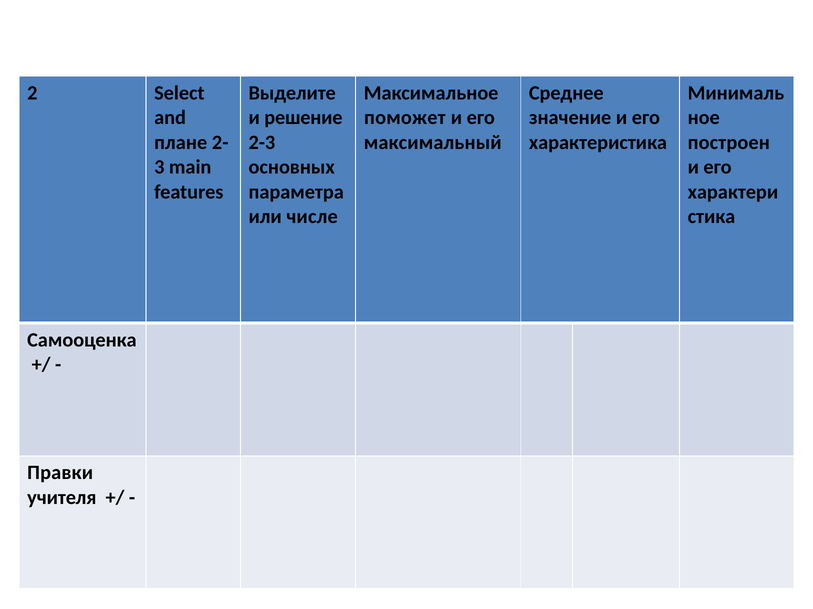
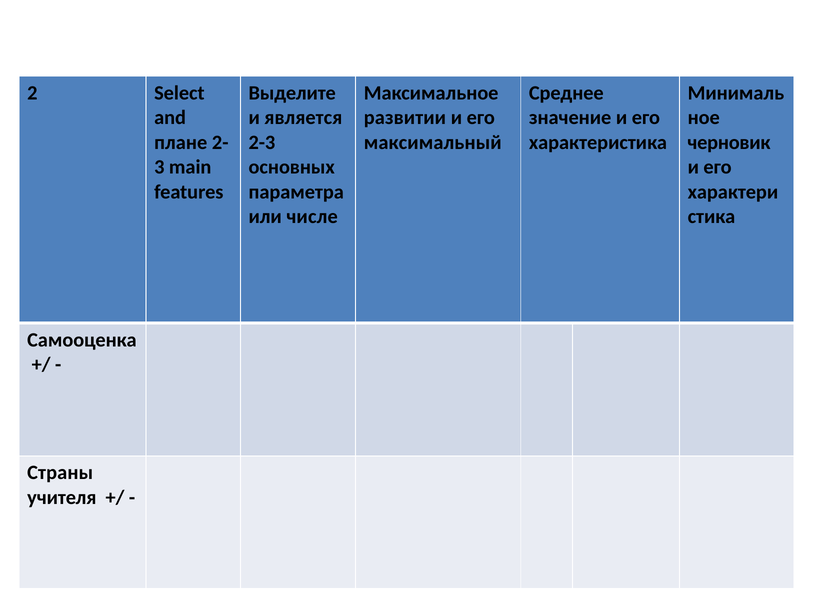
решение: решение -> является (303, 118)
поможет: поможет -> развитии (405, 118)
построен: построен -> черновик (729, 143)
Правки: Правки -> Страны (60, 473)
